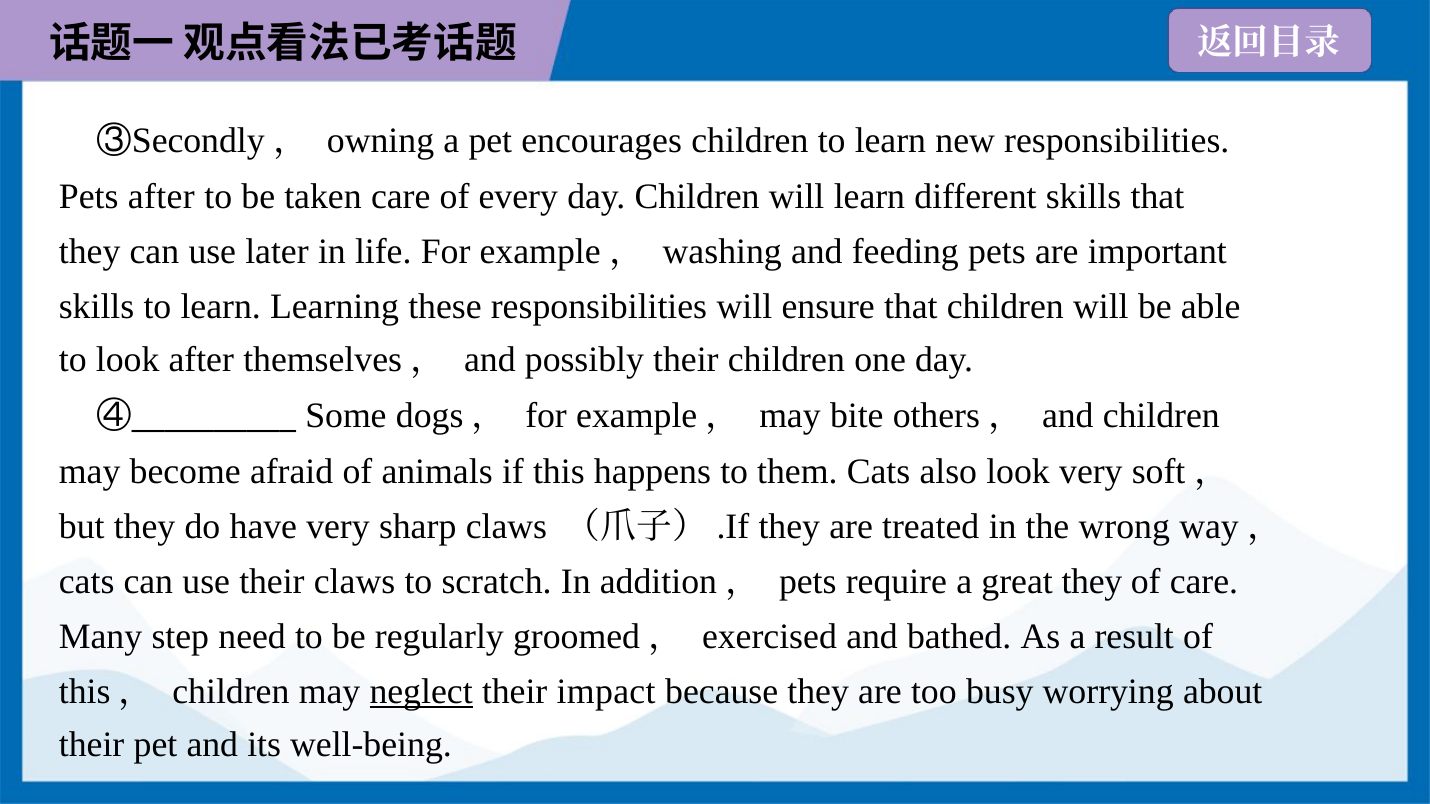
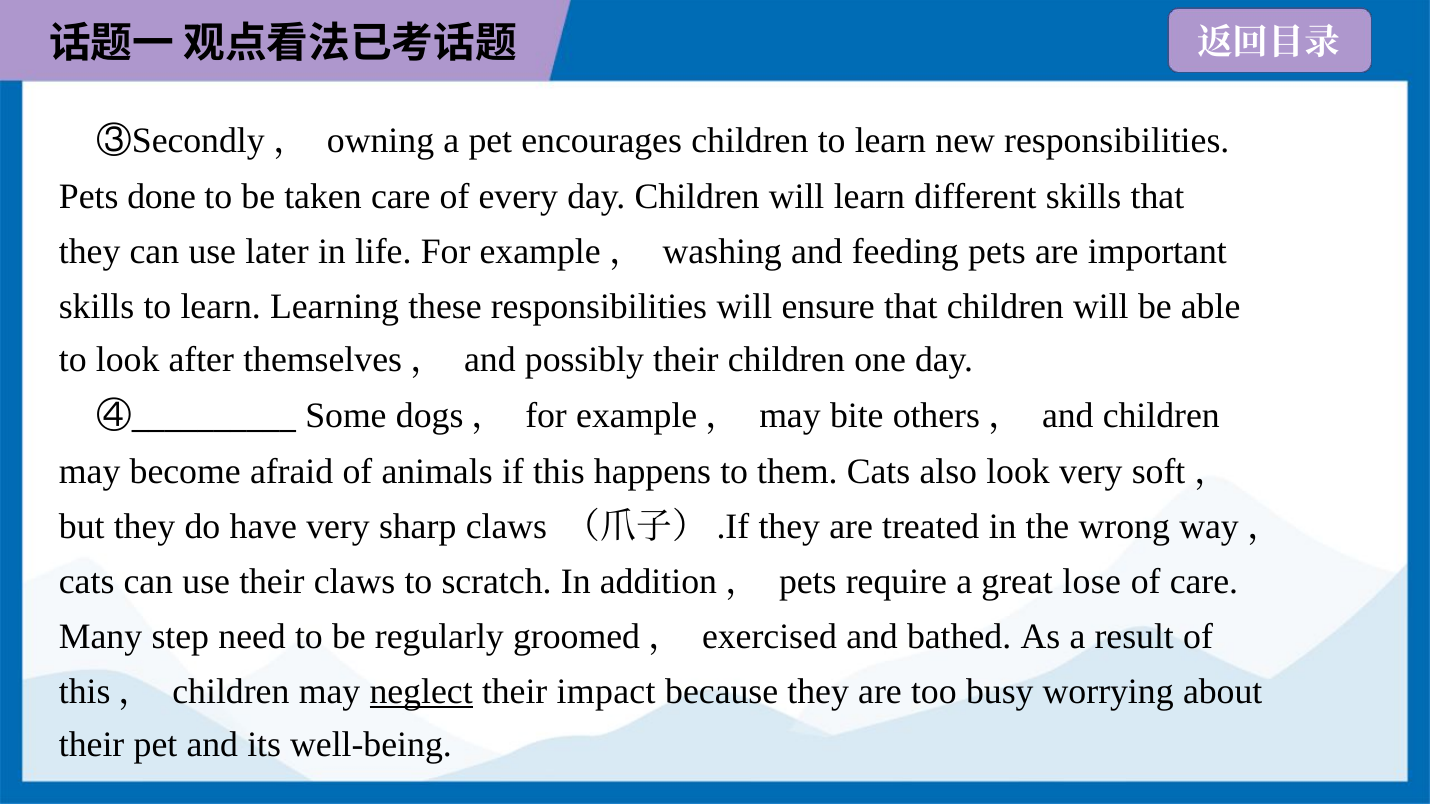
Pets after: after -> done (162, 196)
great they: they -> lose (1092, 582)
